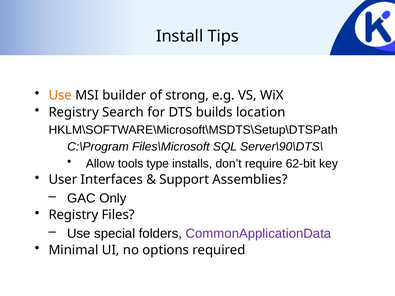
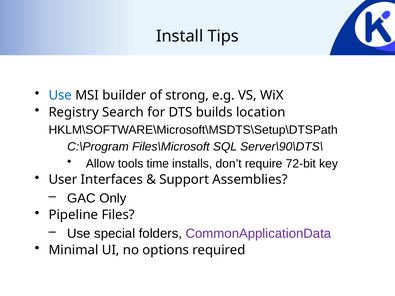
Use colour: orange -> blue (60, 95)
type: type -> time (158, 164)
62-bit: 62-bit -> 72-bit (301, 164)
Registry: Registry -> Pipeline (73, 215)
